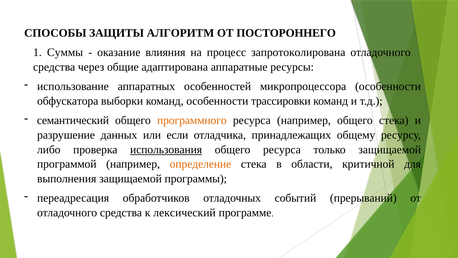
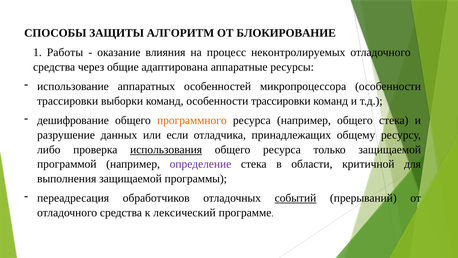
ПОСТОРОННЕГО: ПОСТОРОННЕГО -> БЛОКИРОВАНИЕ (286, 33)
Суммы: Суммы -> Работы (65, 52)
запротоколирована: запротоколирована -> неконтролируемых (298, 52)
обфускатора: обфускатора -> трассировки (68, 101)
семантический: семантический -> дешифрование (73, 120)
определение colour: orange -> purple (200, 164)
событий underline: none -> present (295, 198)
